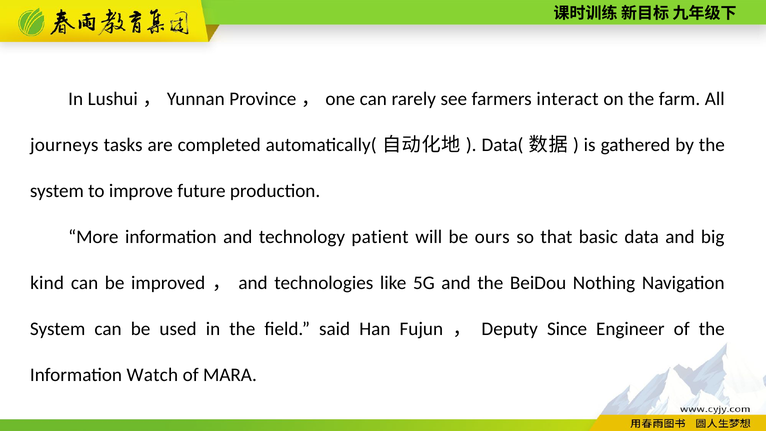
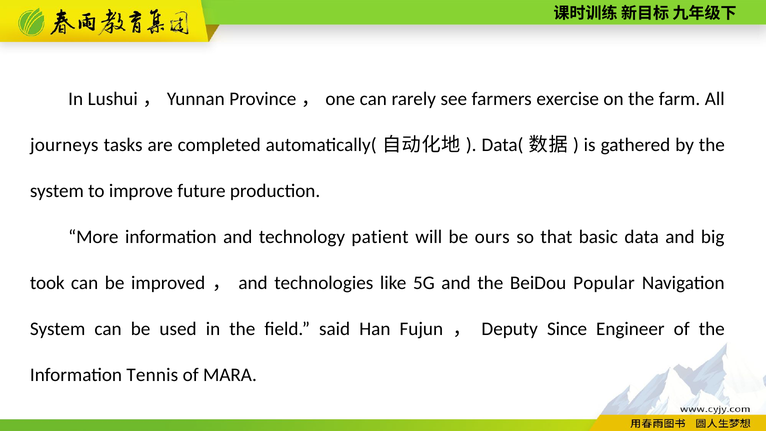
interact: interact -> exercise (568, 99)
kind: kind -> took (47, 283)
Nothing: Nothing -> Popular (604, 283)
Watch: Watch -> Tennis (152, 375)
